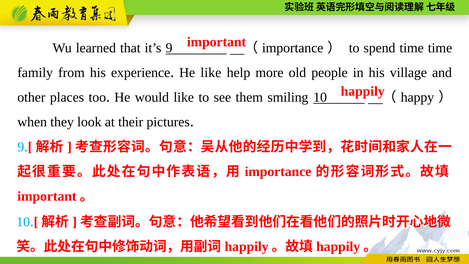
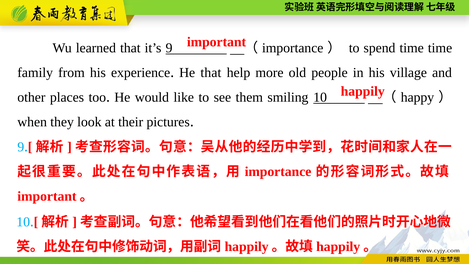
He like: like -> that (211, 72)
